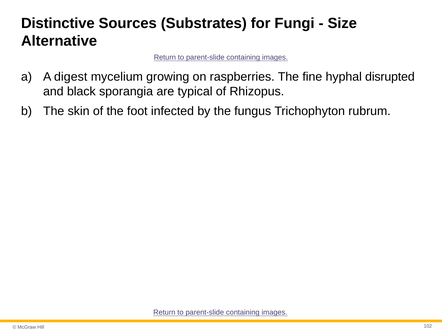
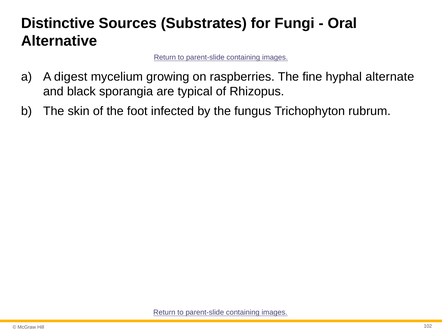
Size: Size -> Oral (342, 23)
disrupted: disrupted -> alternate (390, 77)
